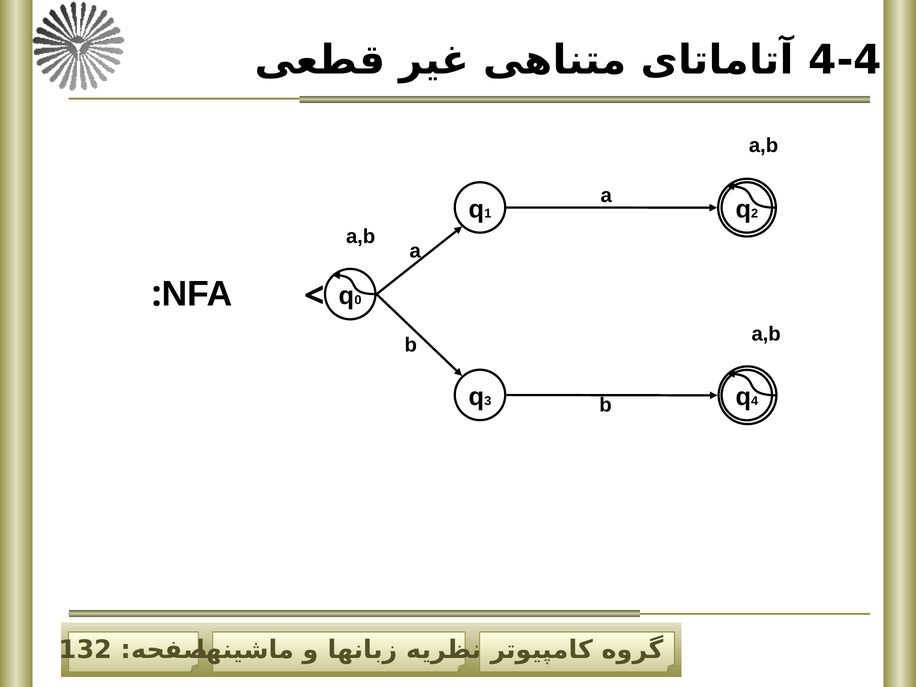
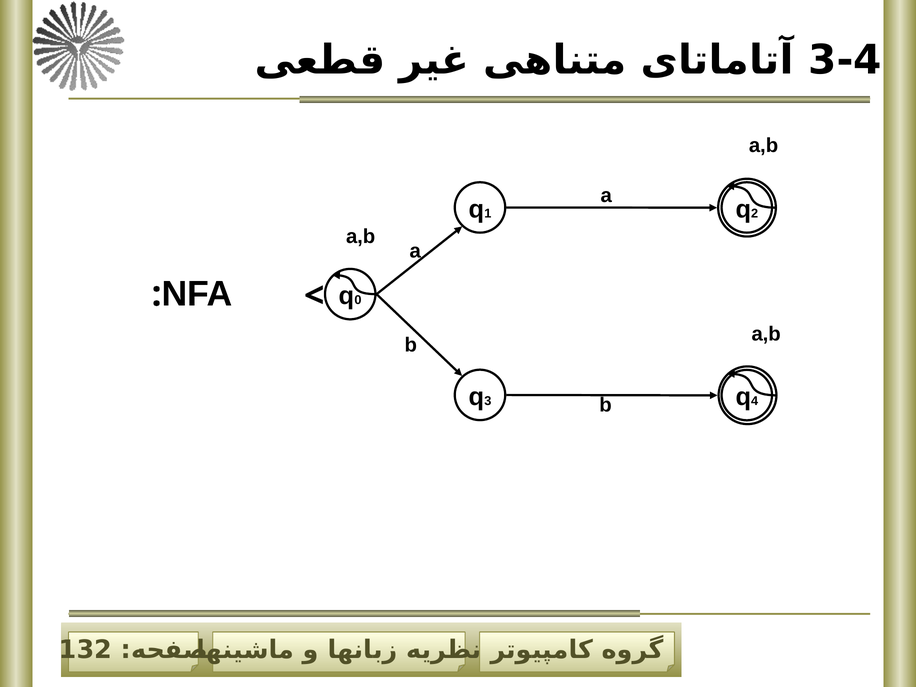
4-4: 4-4 -> 3-4 (845, 60)
